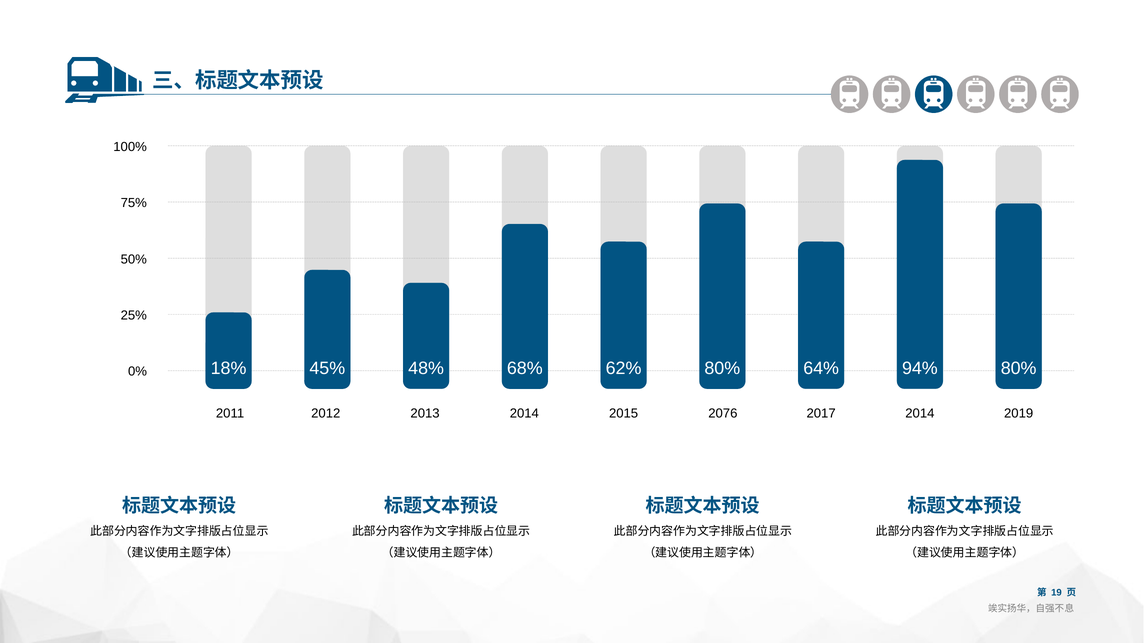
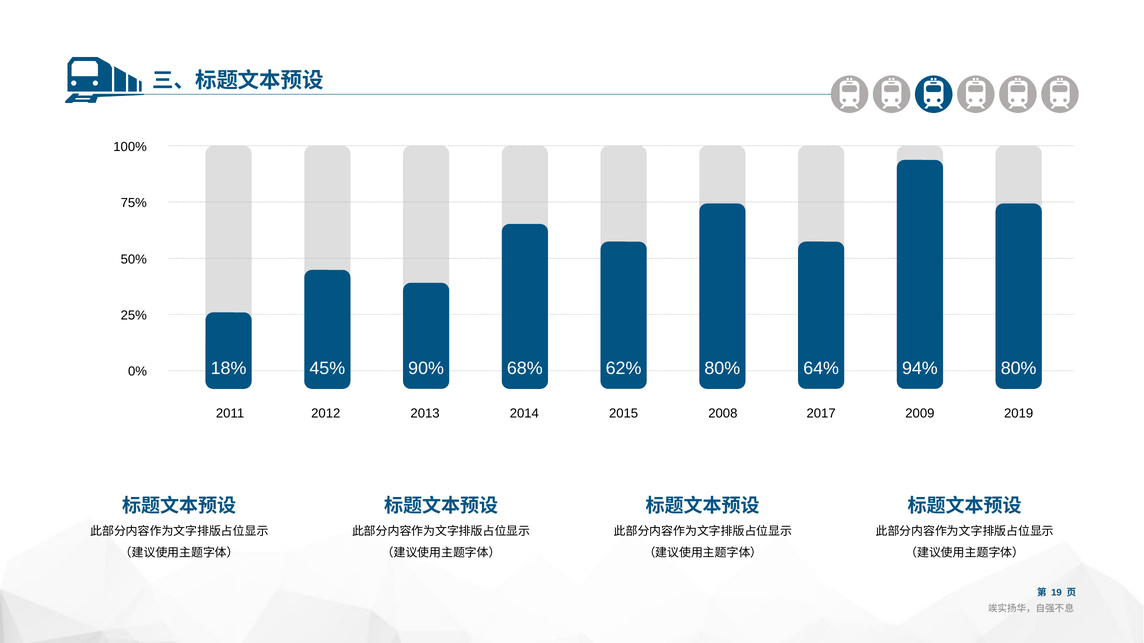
48%: 48% -> 90% (426, 369)
2076: 2076 -> 2008 (723, 414)
2014: 2014 -> 2009 (920, 414)
